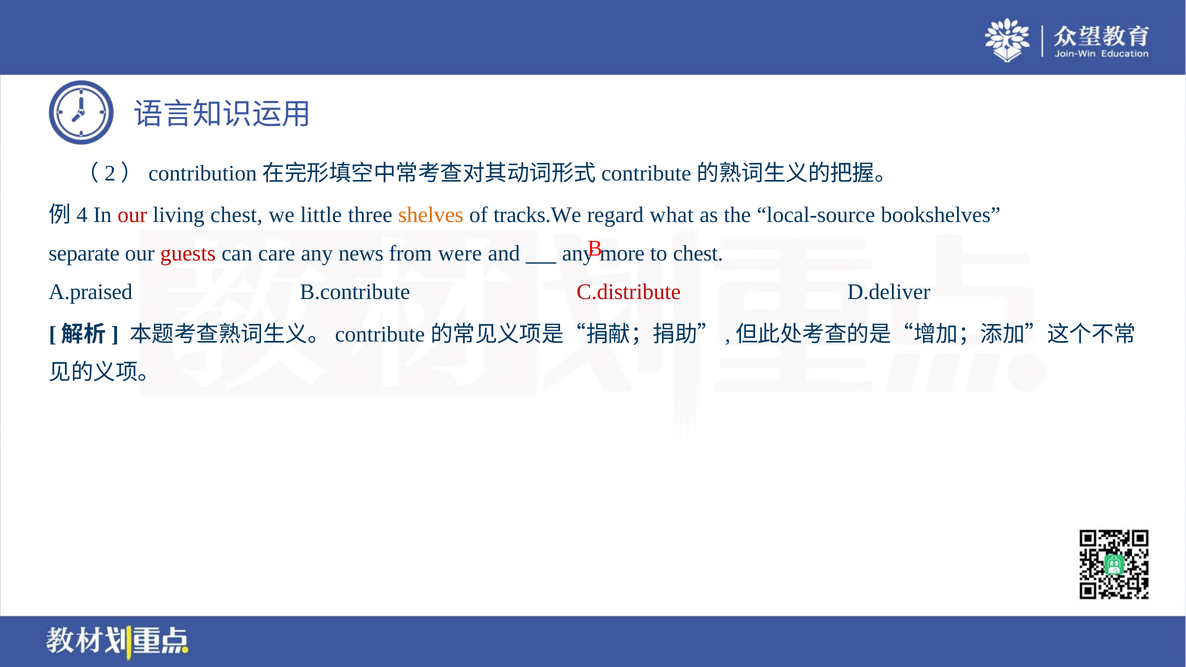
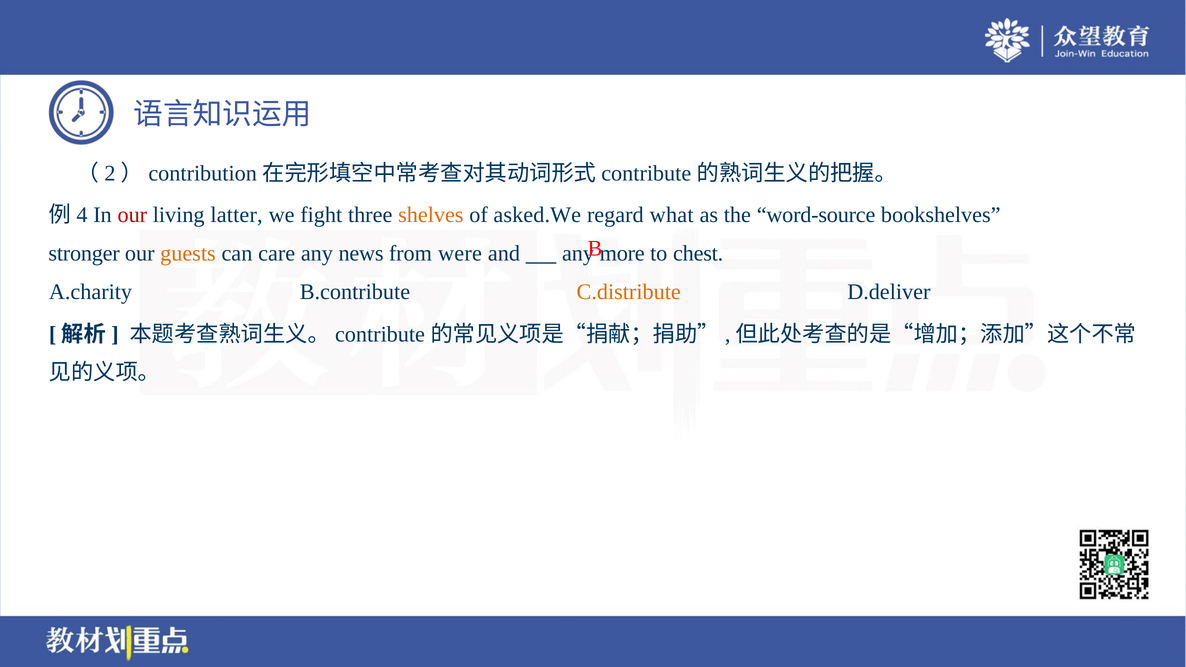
living chest: chest -> latter (237, 215)
little: little -> fight (321, 215)
tracks.We: tracks.We -> asked.We (537, 215)
local-source: local-source -> word-source (816, 215)
separate: separate -> stronger (84, 253)
guests colour: red -> orange (188, 253)
A.praised: A.praised -> A.charity (90, 292)
C.distribute colour: red -> orange (629, 292)
